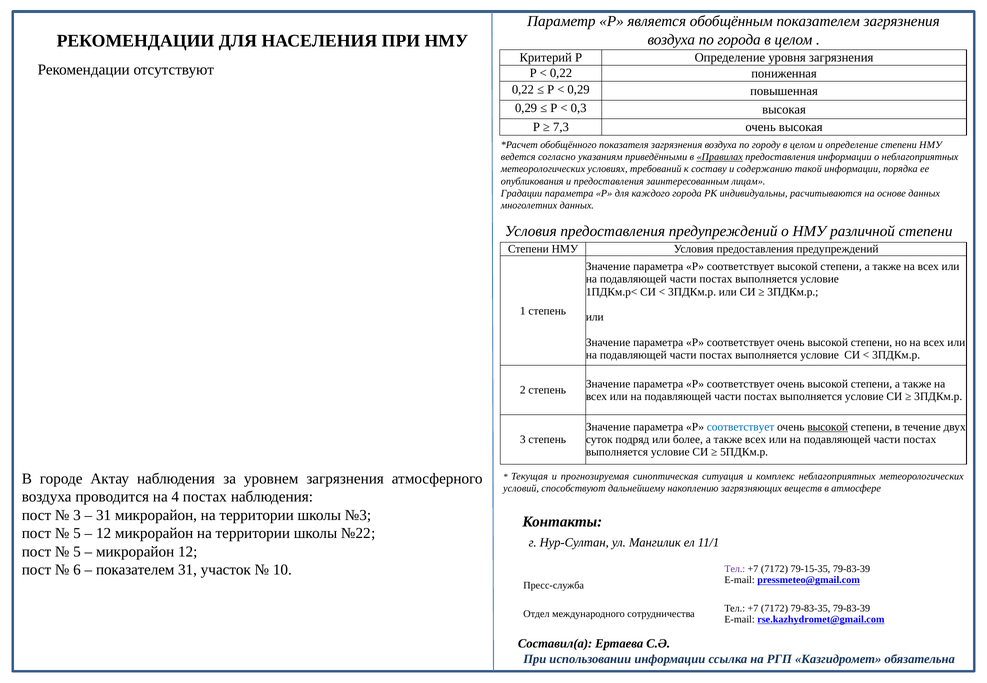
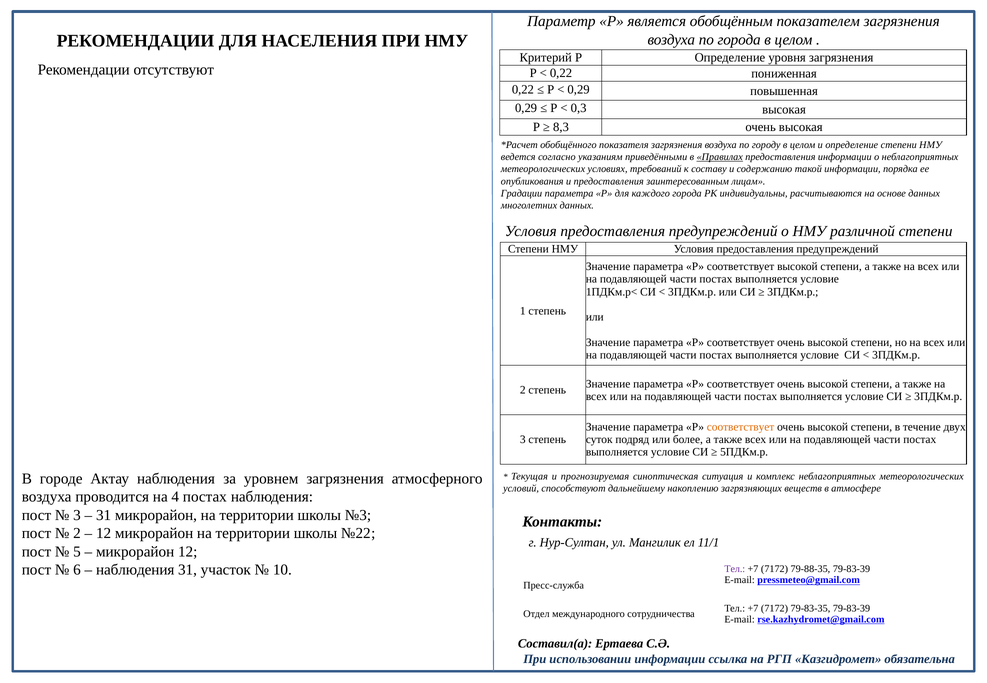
7,3: 7,3 -> 8,3 (561, 127)
соответствует colour: blue -> orange (741, 427)
высокой underline: present -> none (828, 427)
5: 5 -> 2 (77, 534)
показателем: показателем -> наблюдения (135, 570)
79-15-35: 79-15-35 -> 79-88-35 (810, 569)
